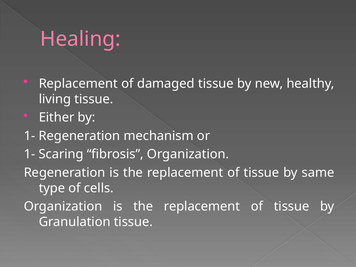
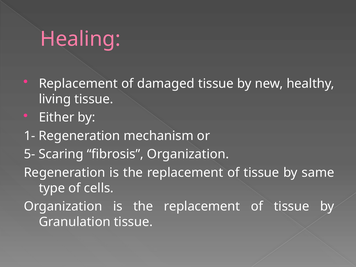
1-: 1- -> 5- (30, 154)
